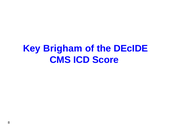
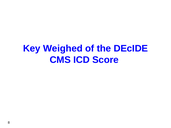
Brigham: Brigham -> Weighed (63, 49)
